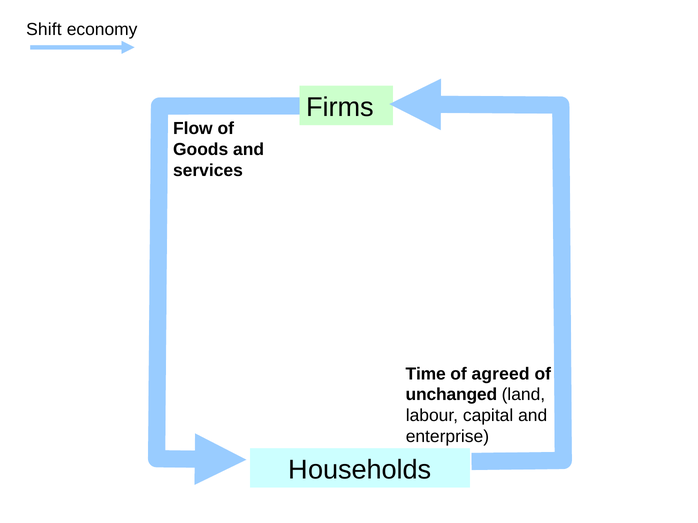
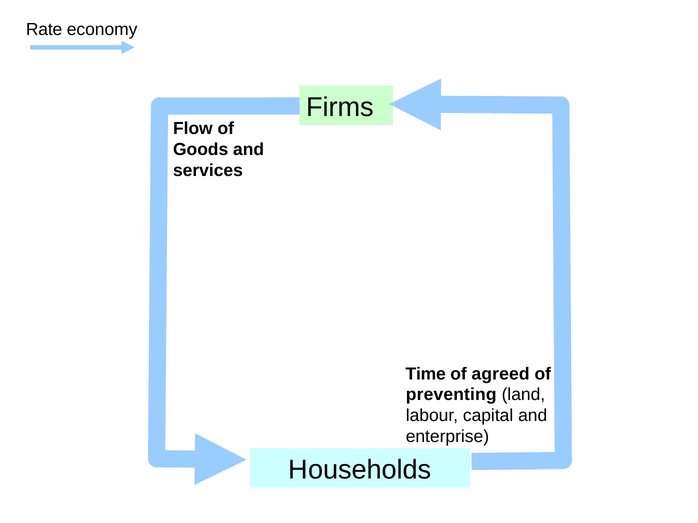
Shift: Shift -> Rate (44, 29)
unchanged: unchanged -> preventing (451, 395)
